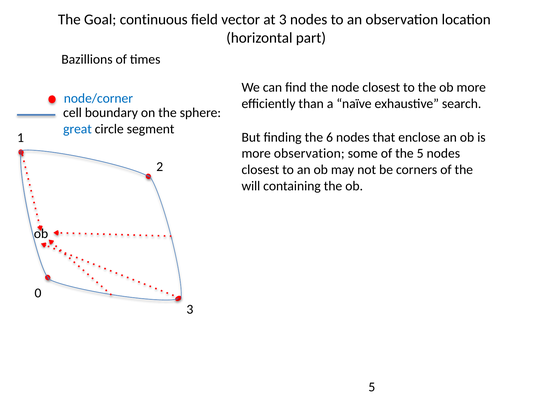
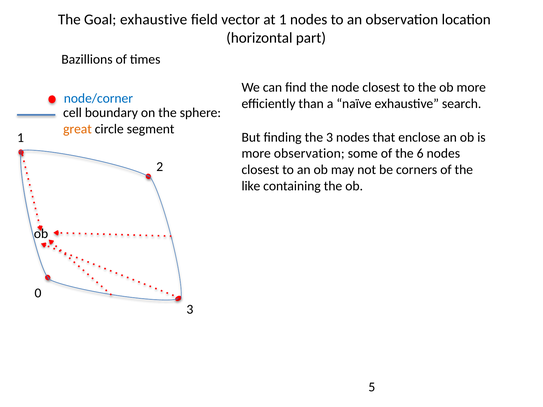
Goal continuous: continuous -> exhaustive (154, 20)
at 3: 3 -> 1 (283, 20)
great colour: blue -> orange (77, 129)
the 6: 6 -> 3 (330, 137)
the 5: 5 -> 6 (420, 154)
will: will -> like (251, 186)
